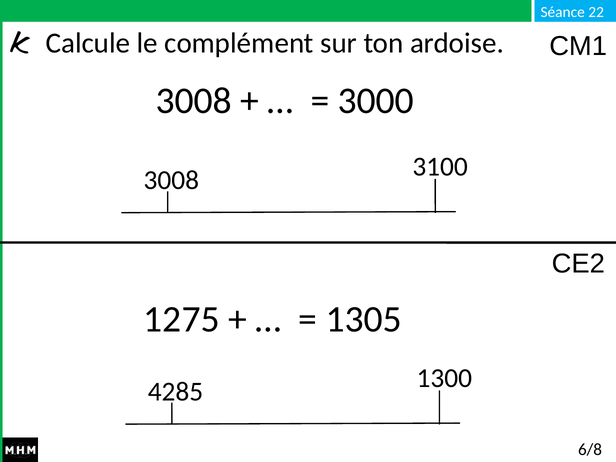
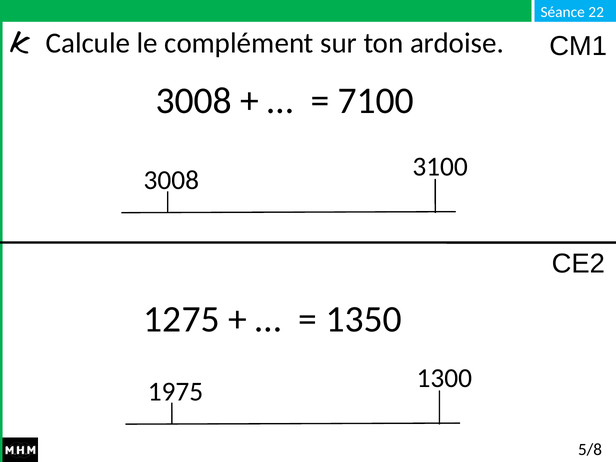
3000: 3000 -> 7100 (376, 101)
1305: 1305 -> 1350 (364, 319)
4285: 4285 -> 1975 (175, 392)
6/8: 6/8 -> 5/8 (590, 449)
